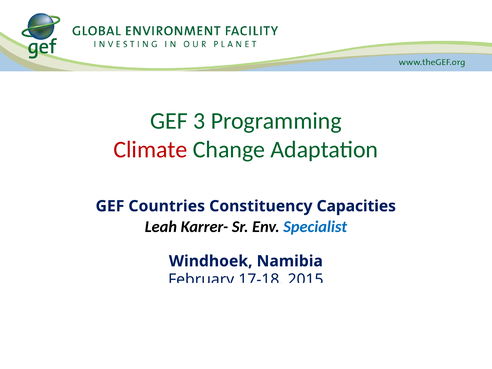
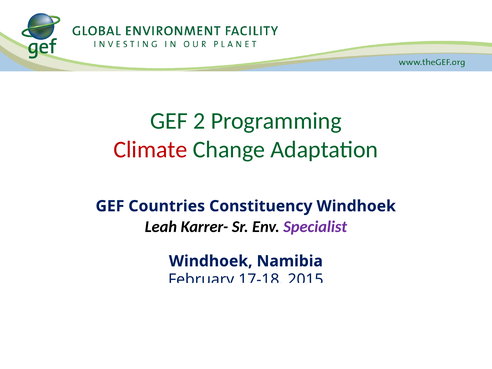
3: 3 -> 2 (199, 121)
Constituency Capacities: Capacities -> Windhoek (356, 206)
Specialist colour: blue -> purple (315, 227)
